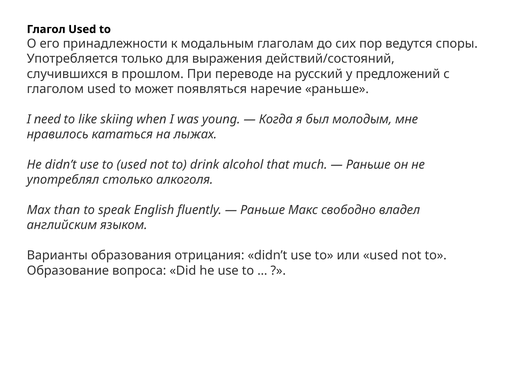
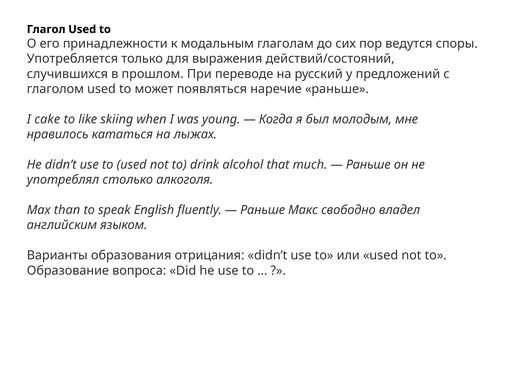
need: need -> cake (47, 120)
